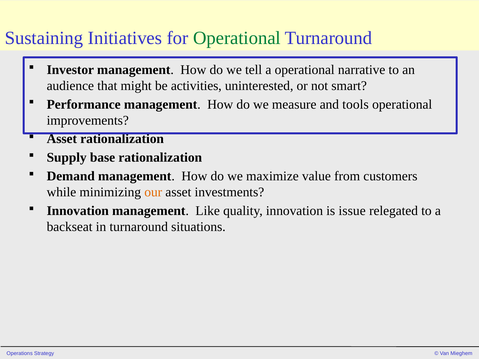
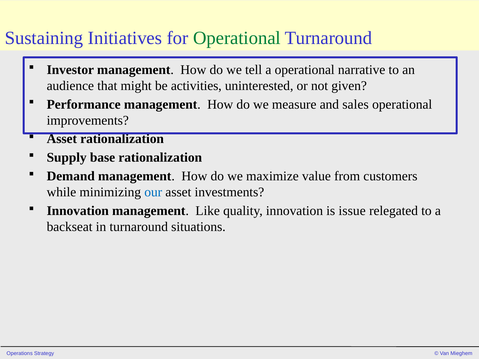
smart: smart -> given (349, 86)
tools: tools -> sales (356, 104)
our colour: orange -> blue (153, 192)
